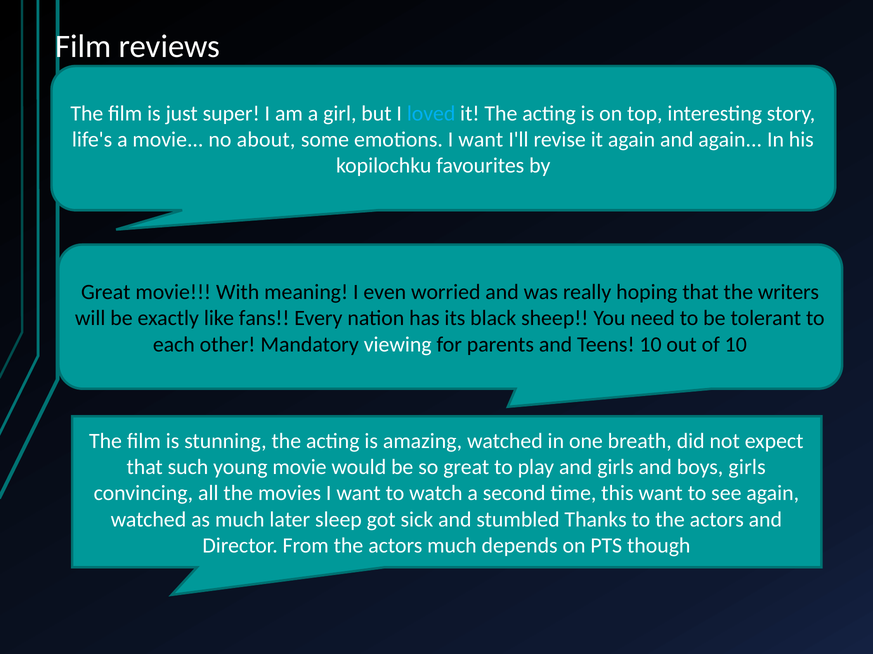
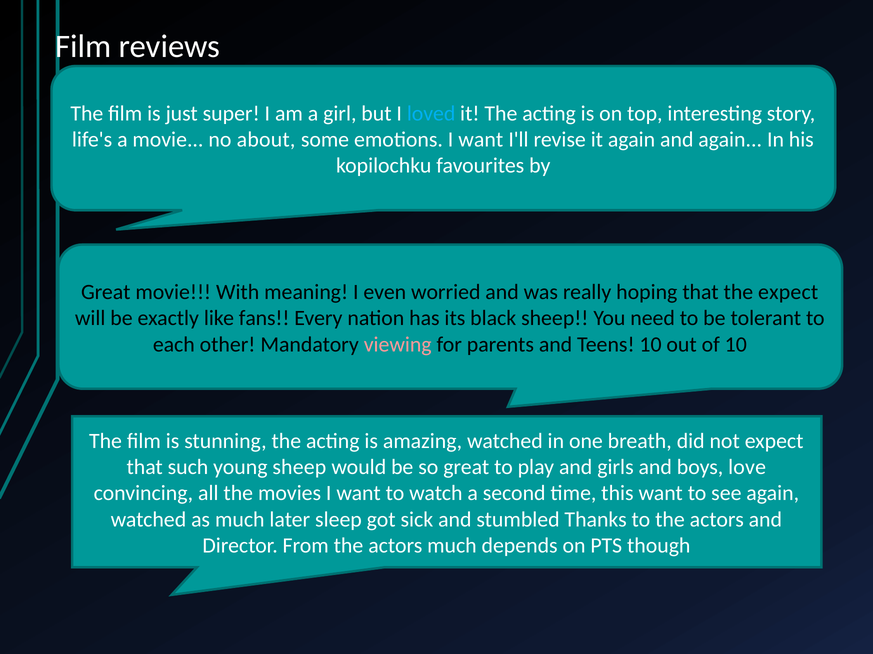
the writers: writers -> expect (788, 292)
viewing colour: white -> pink (398, 345)
young movie: movie -> sheep (299, 468)
boys girls: girls -> love (747, 468)
